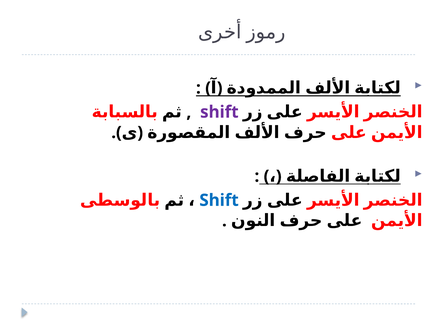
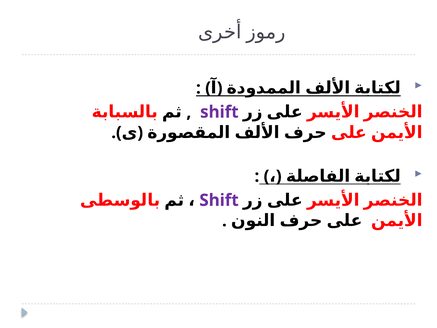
Shift colour: blue -> purple (219, 200)
